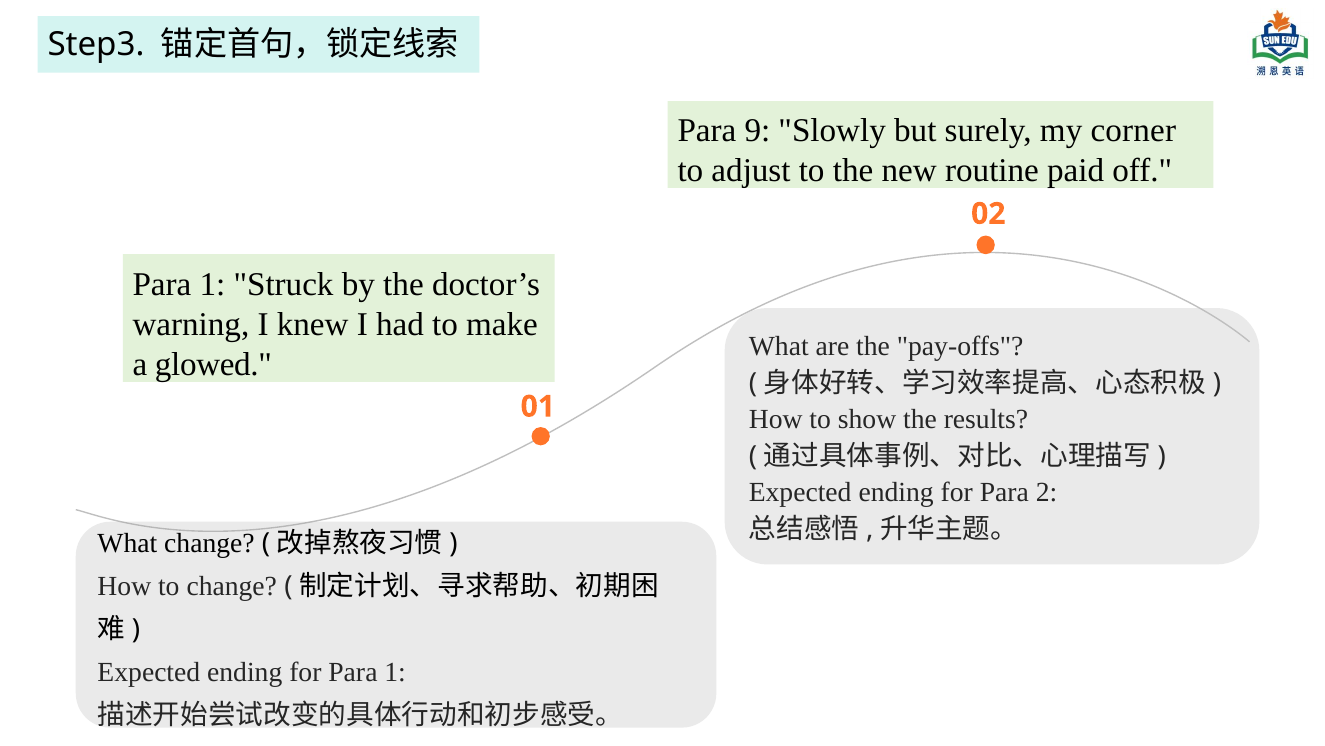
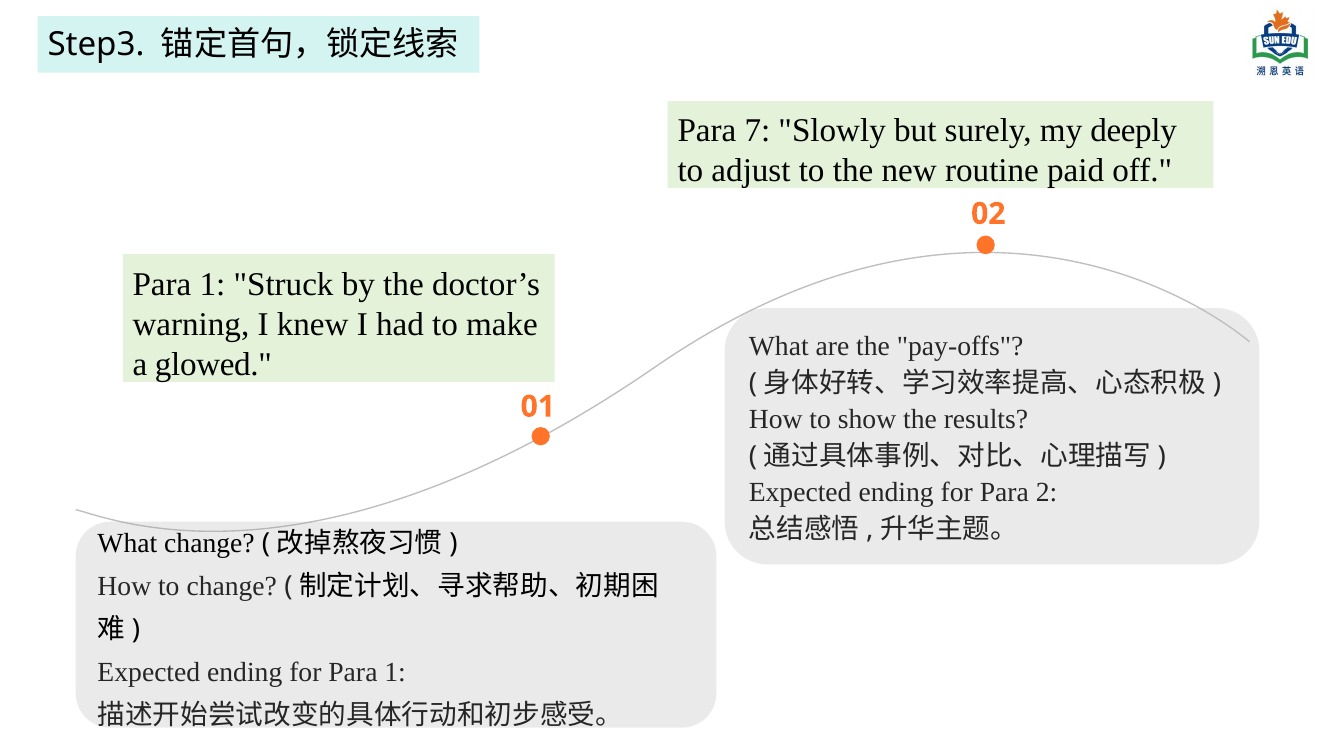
9: 9 -> 7 (757, 130)
corner: corner -> deeply (1134, 130)
